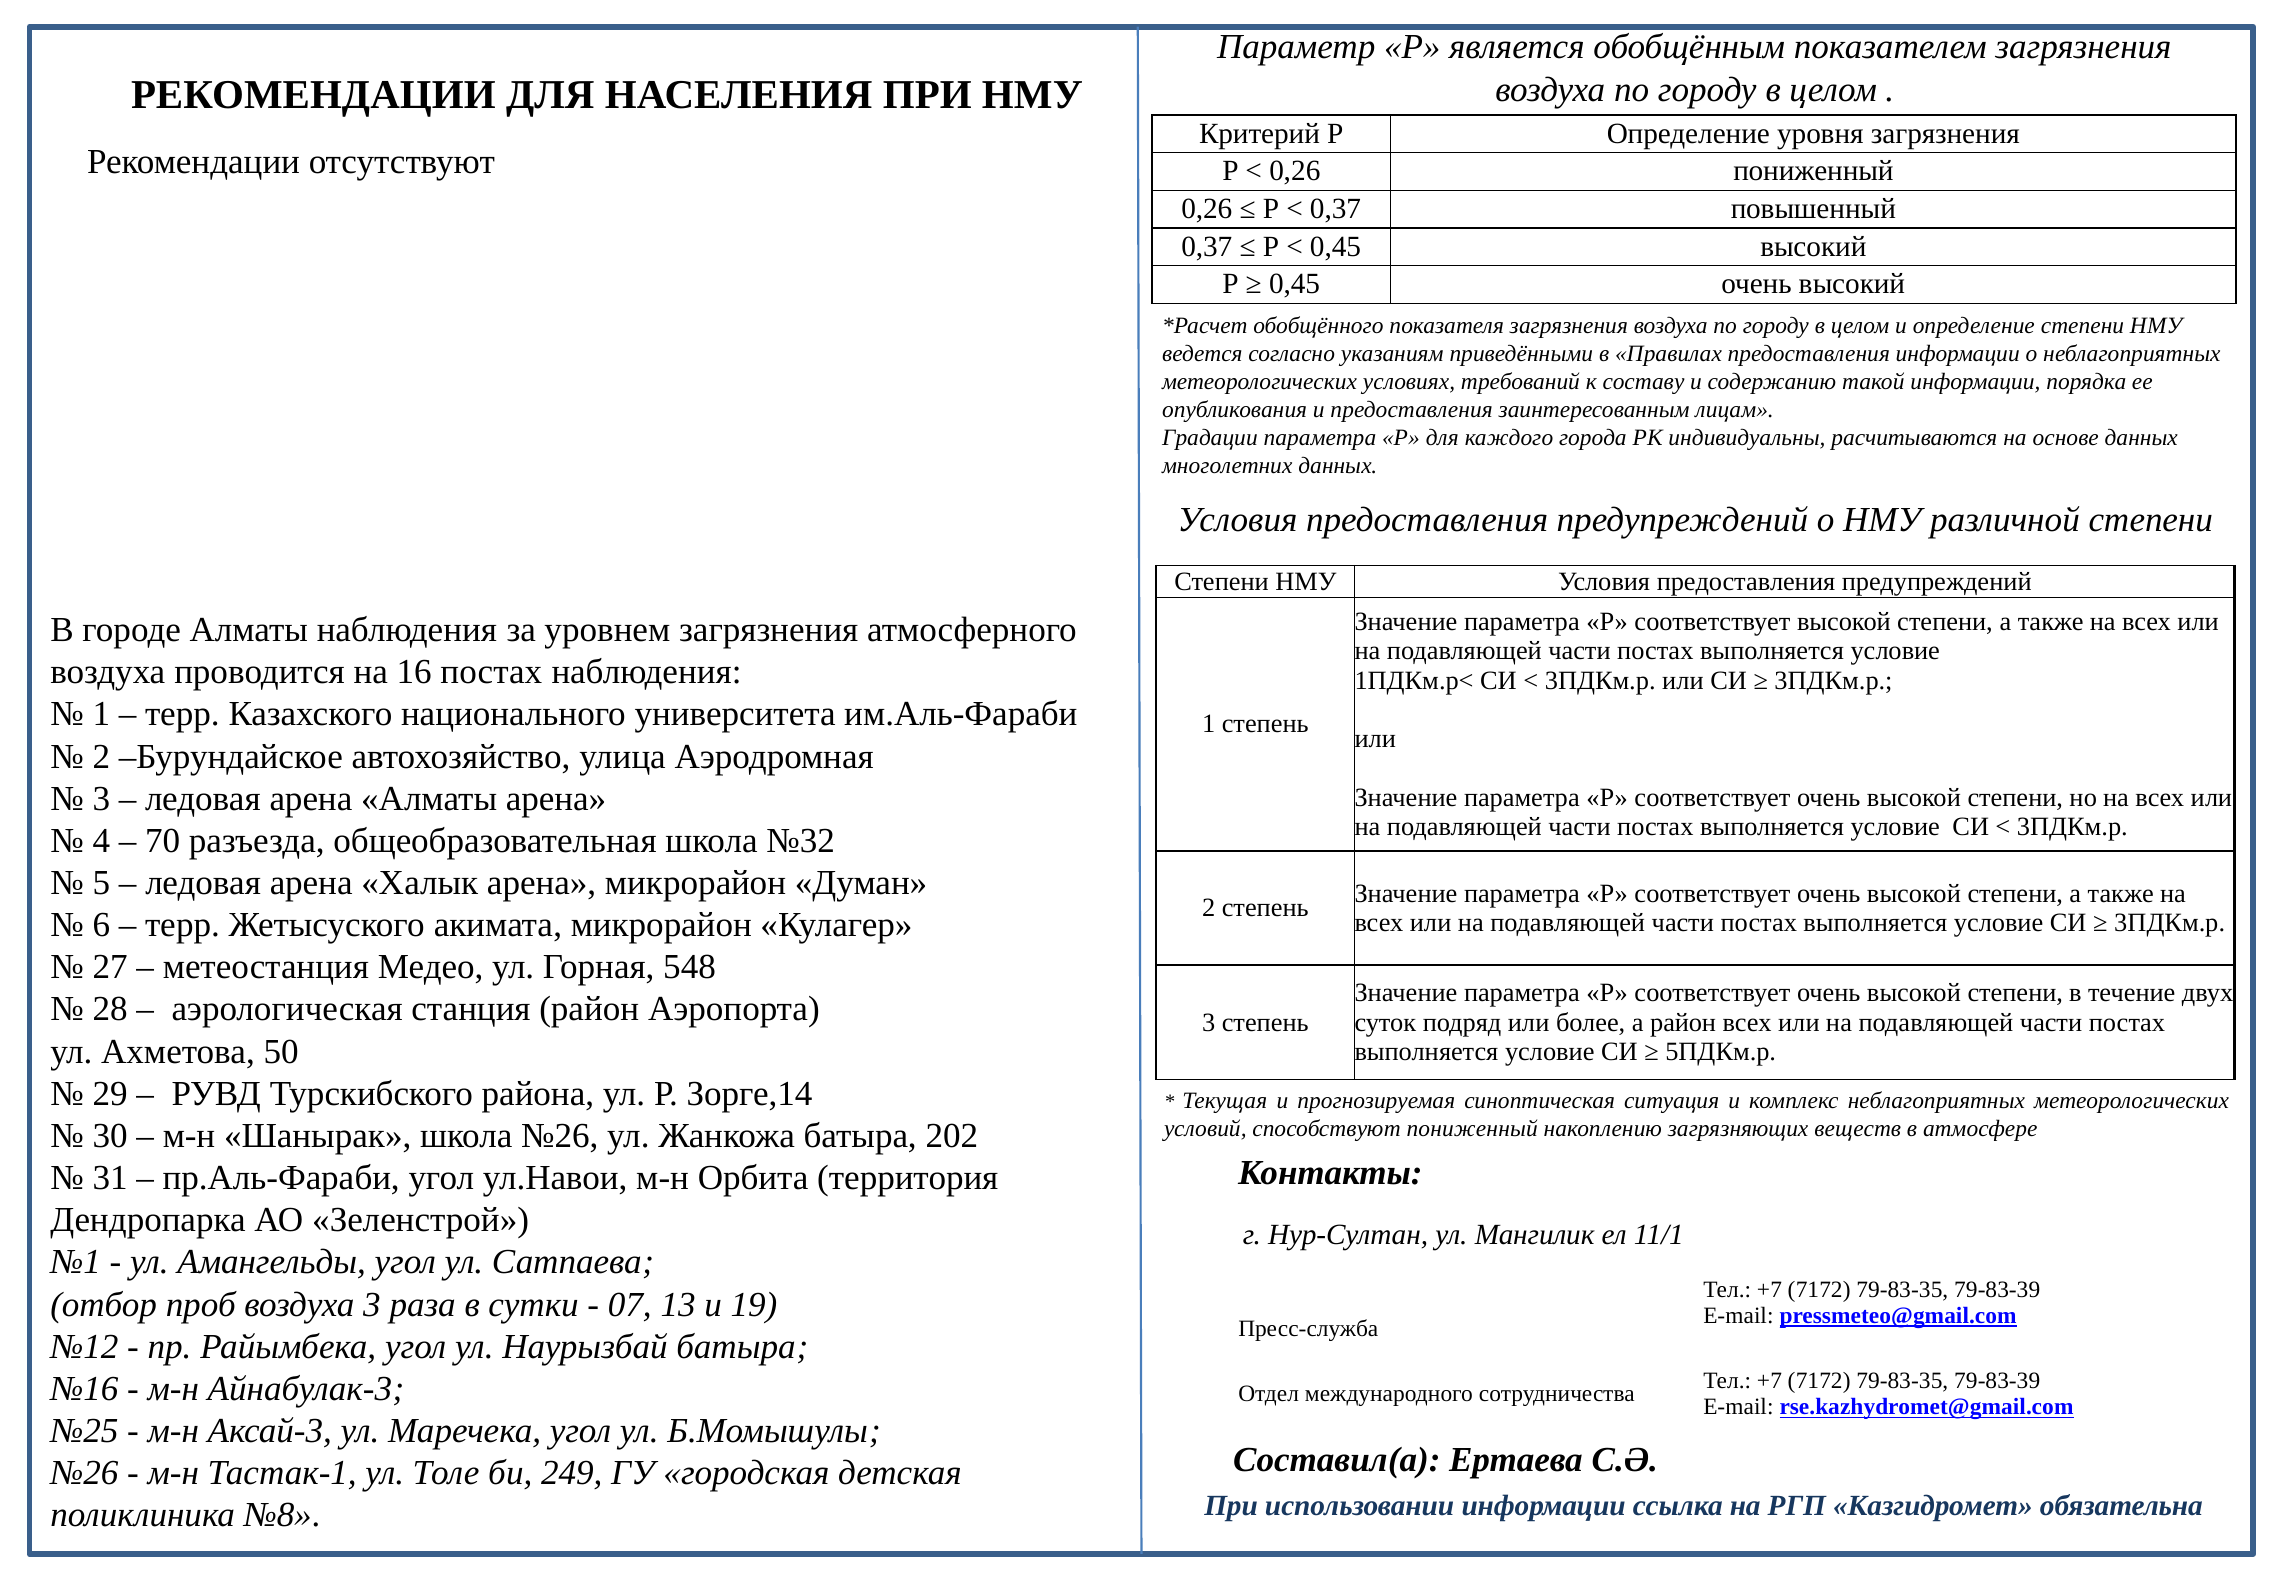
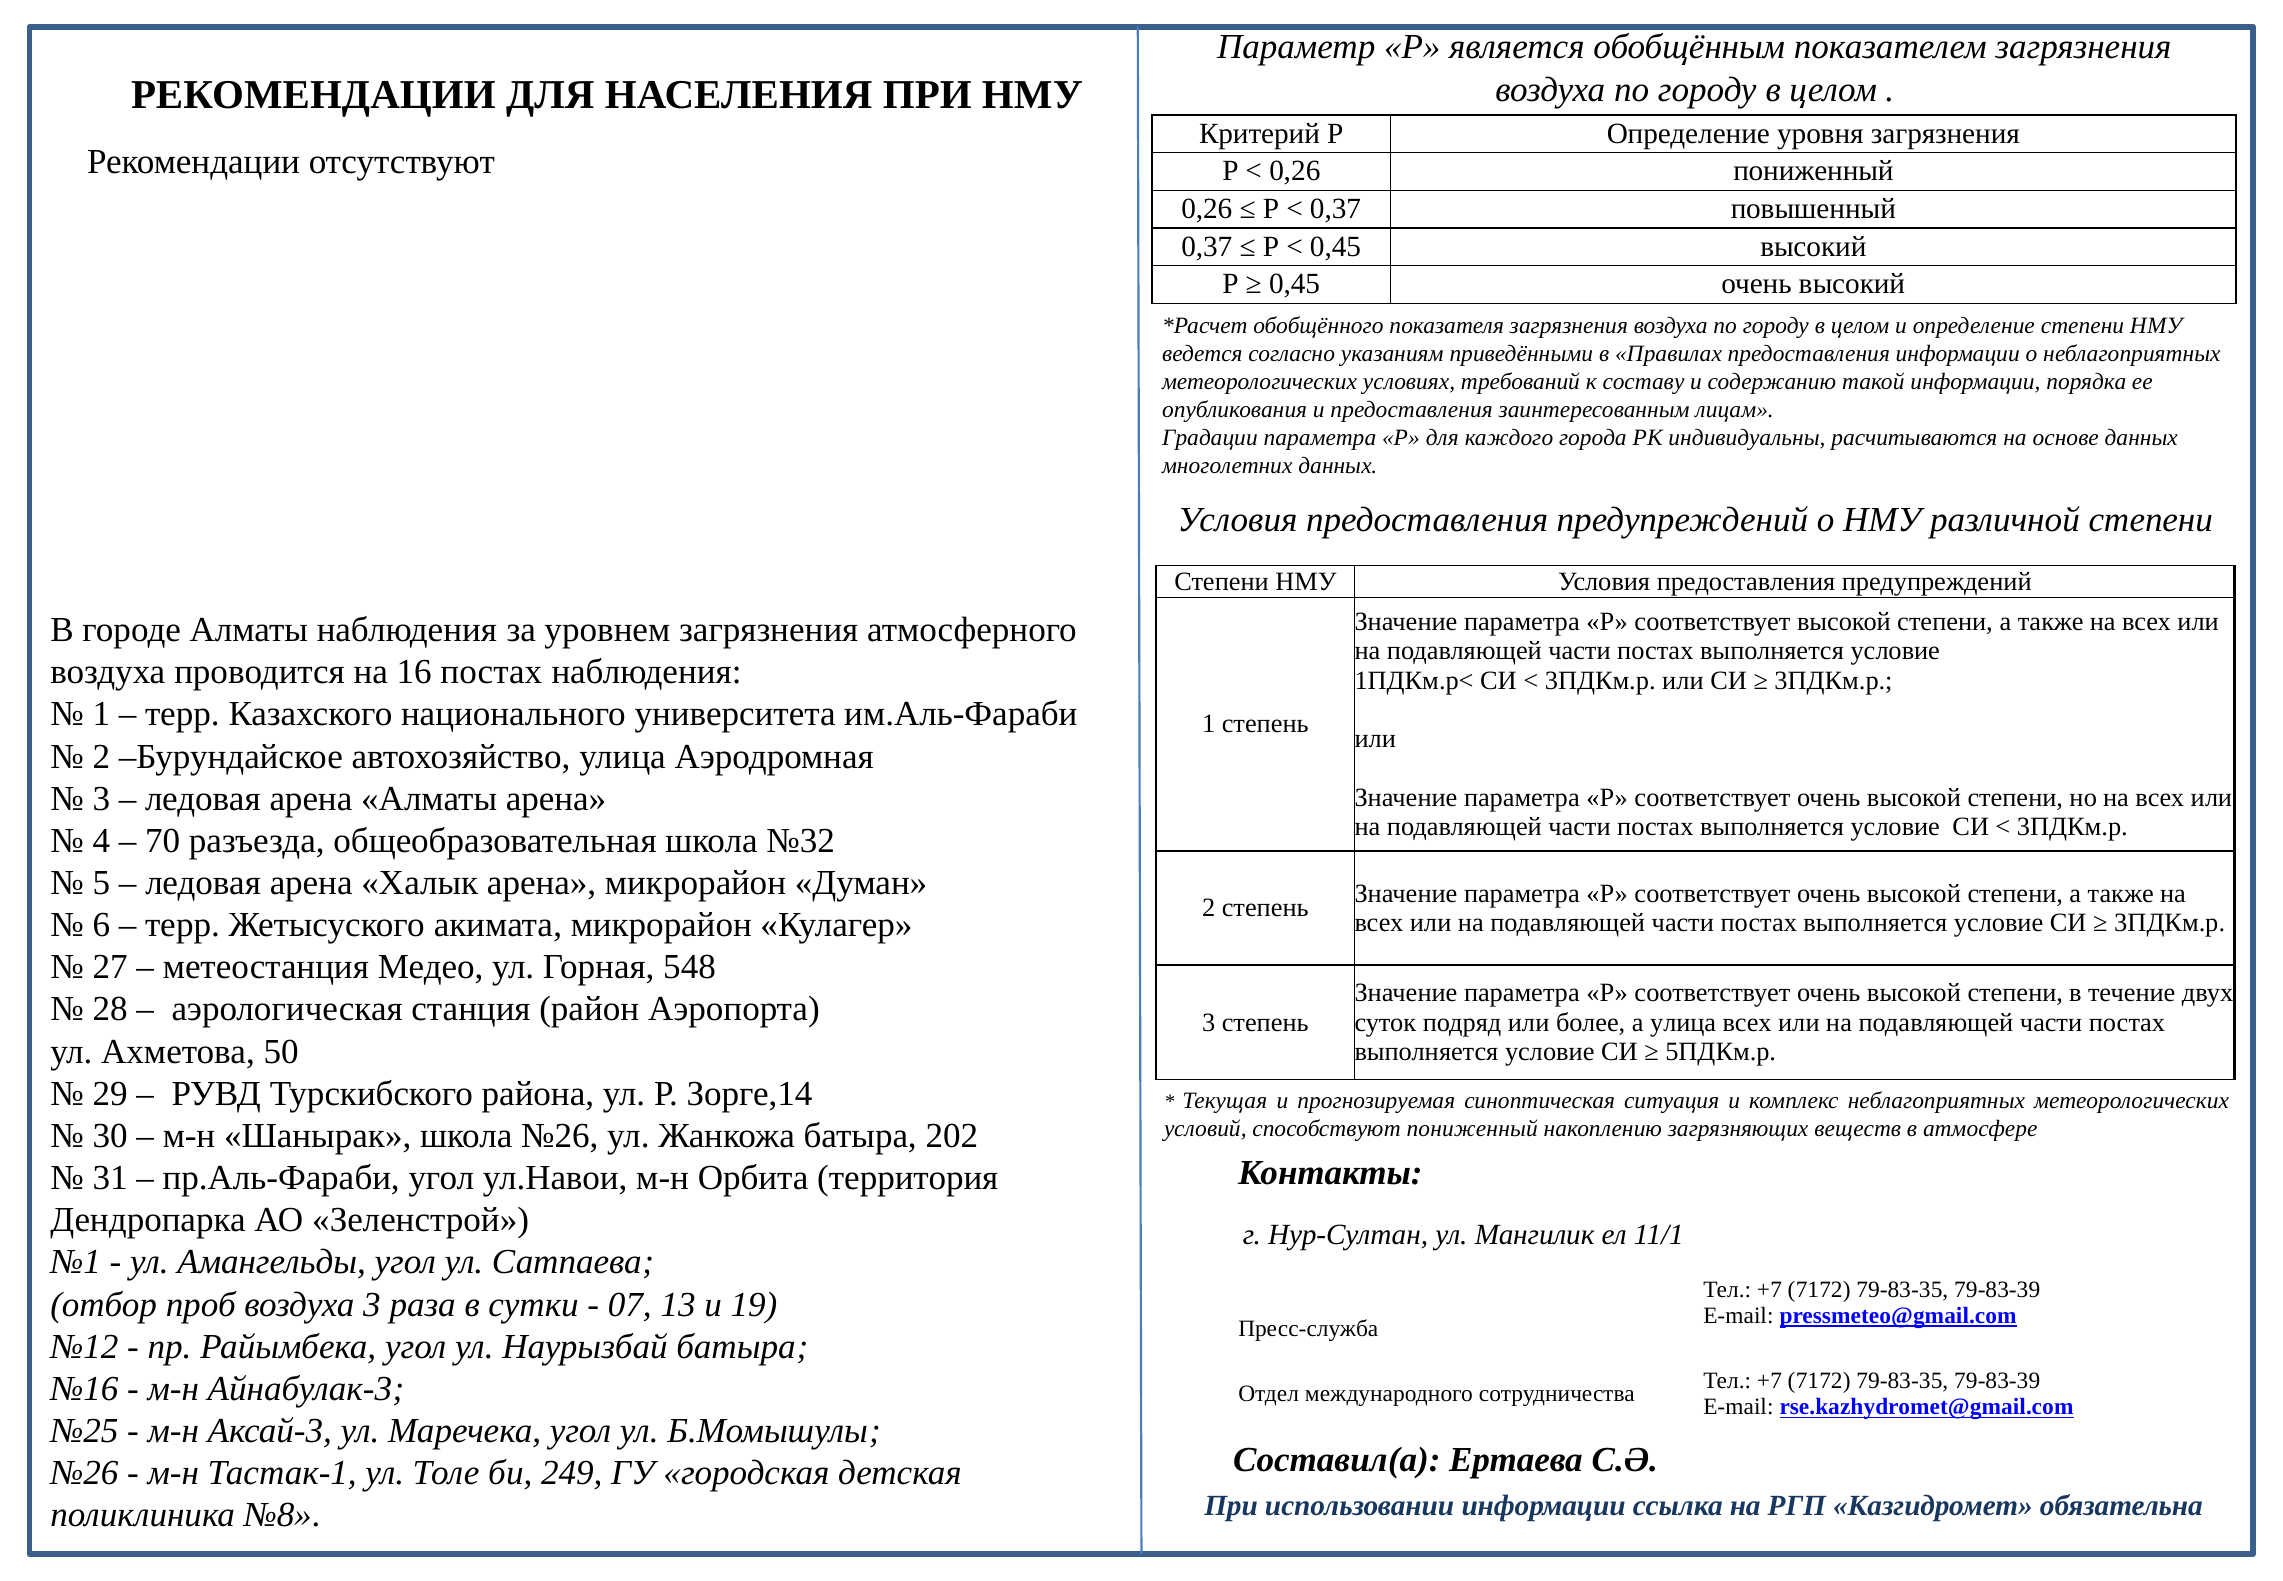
а район: район -> улица (1683, 1022)
